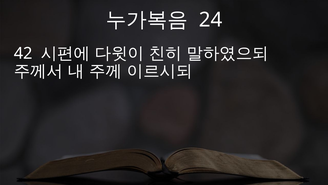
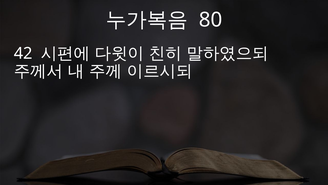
24: 24 -> 80 (211, 20)
